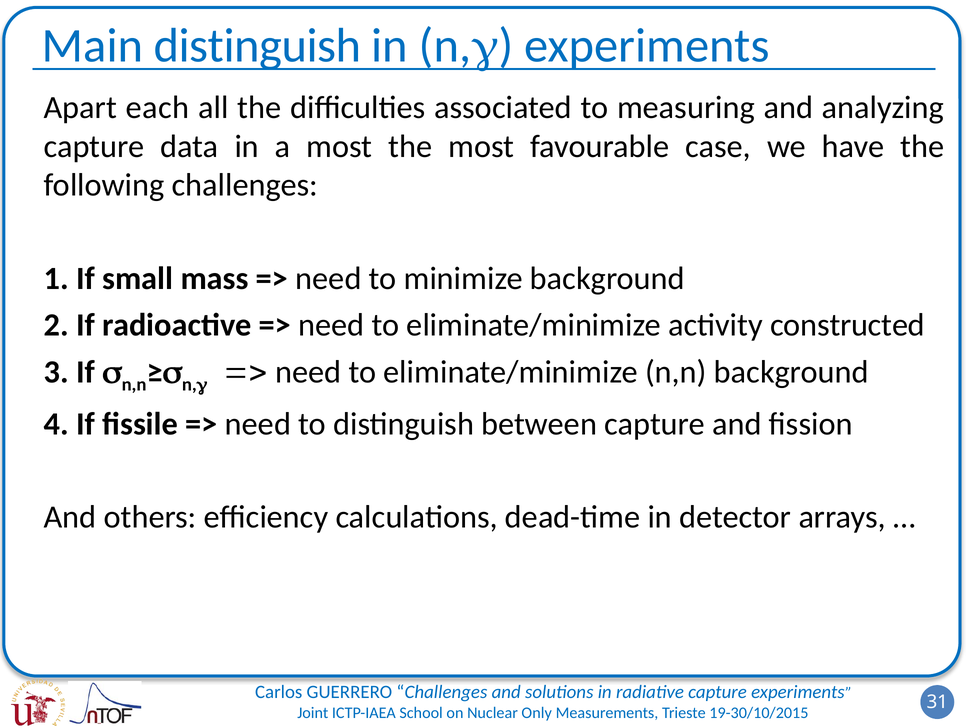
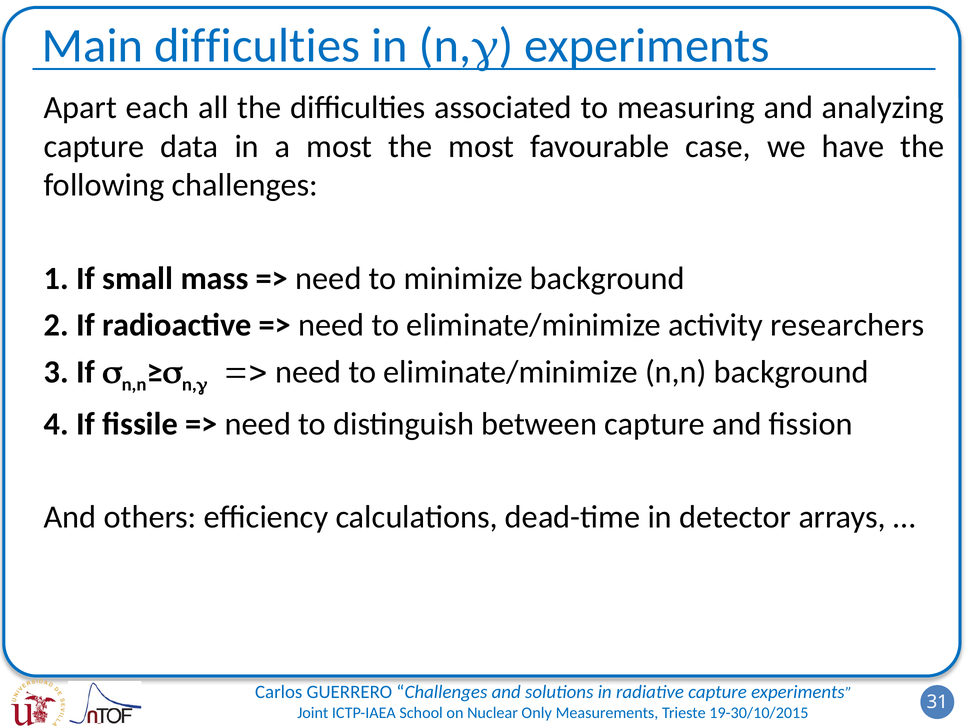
Main distinguish: distinguish -> difficulties (257, 46)
constructed: constructed -> researchers (847, 325)
